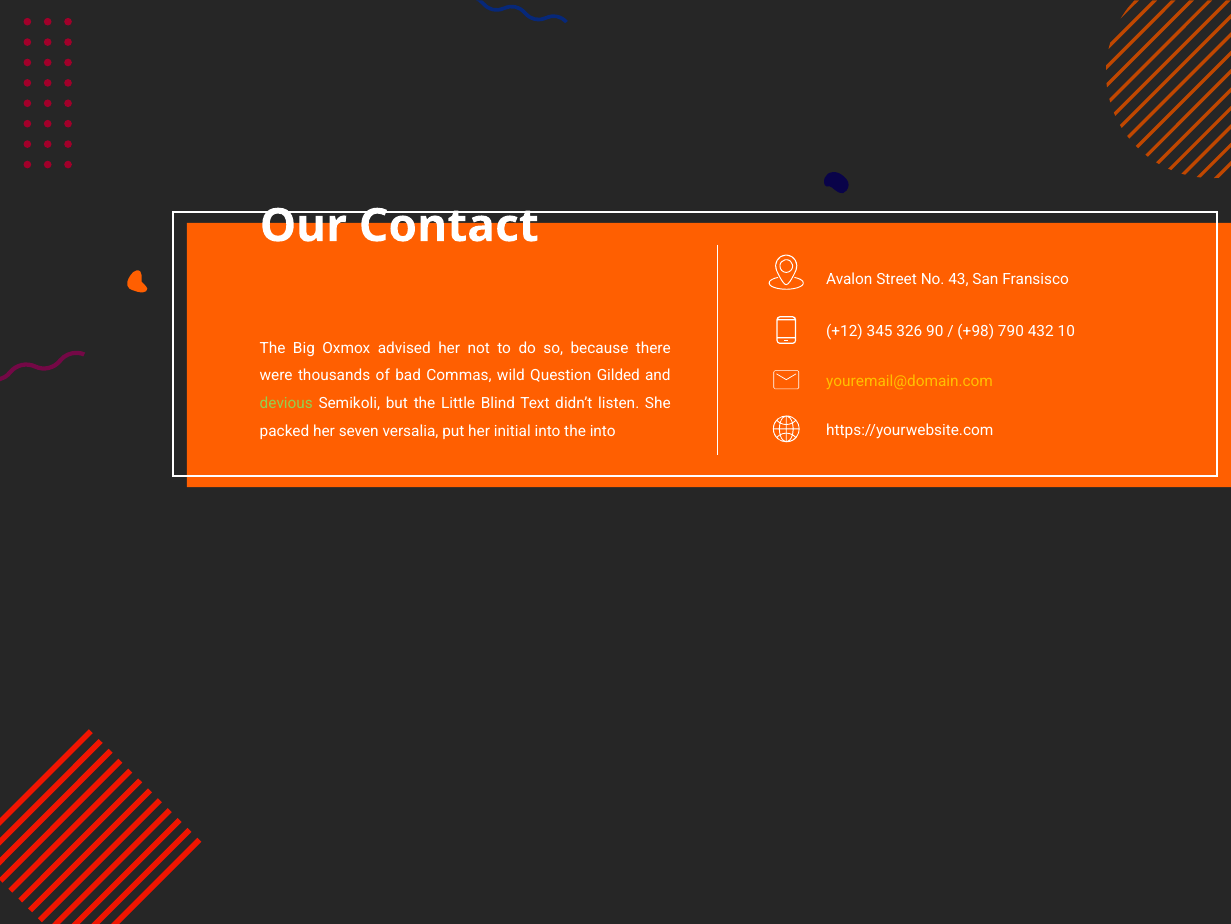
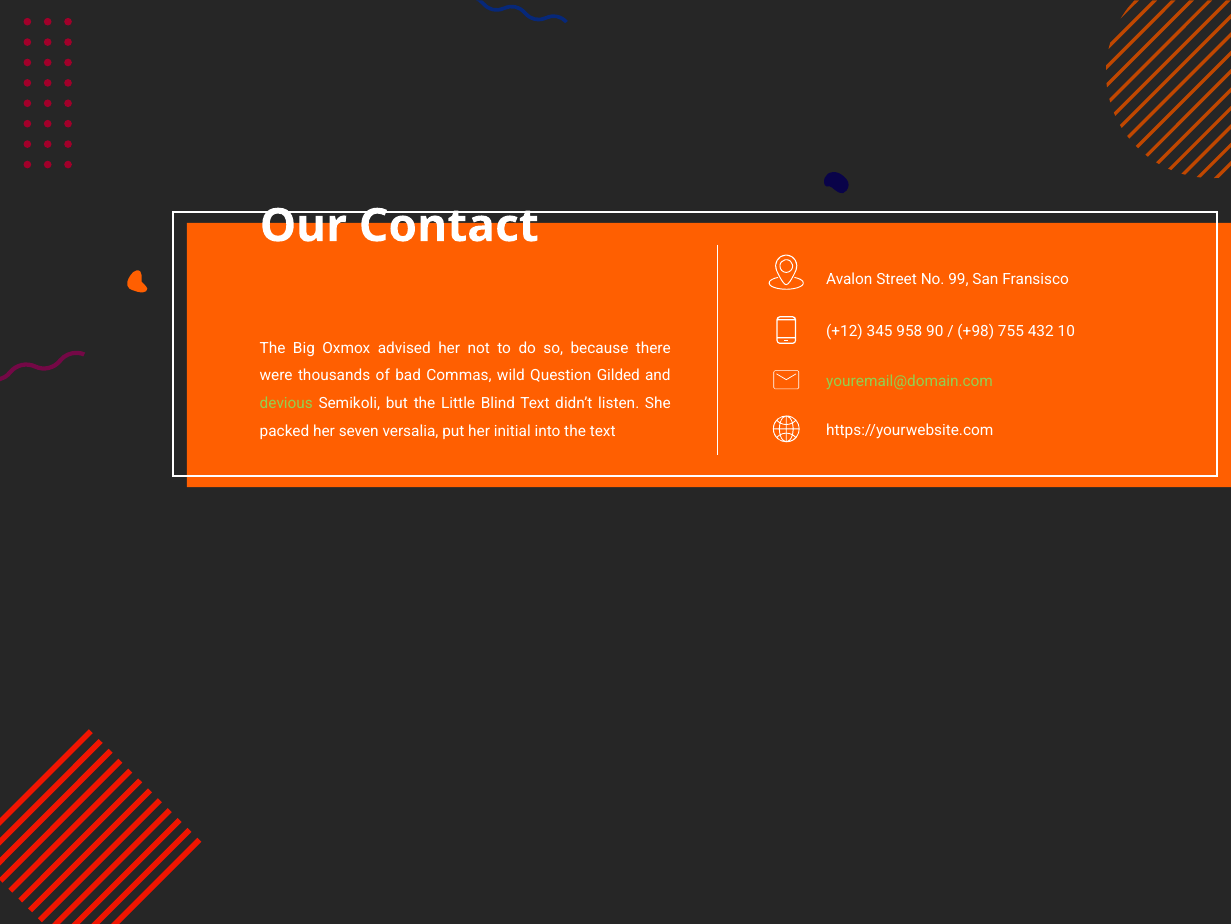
43: 43 -> 99 (958, 279)
326: 326 -> 958 (909, 331)
790: 790 -> 755 (1011, 331)
youremail@domain.com colour: yellow -> light green (910, 381)
the into: into -> text (603, 431)
